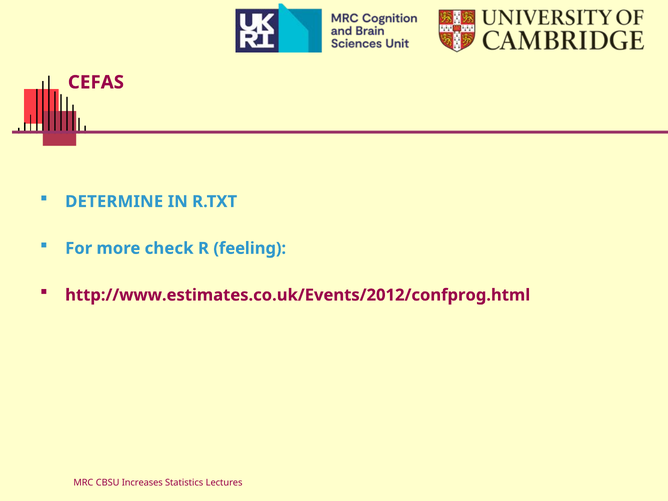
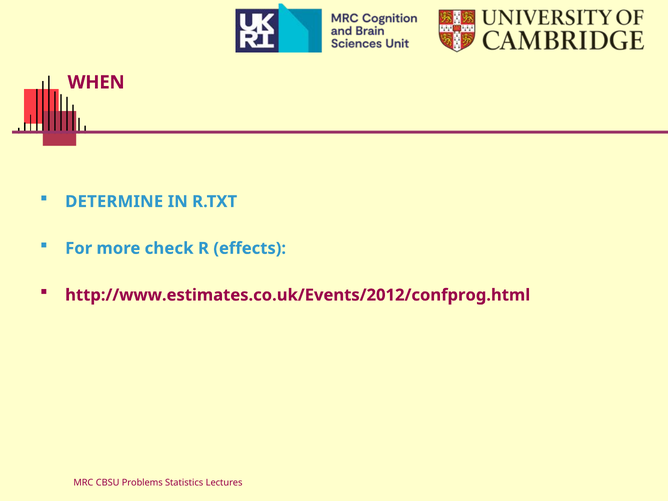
CEFAS: CEFAS -> WHEN (96, 82)
feeling: feeling -> effects (250, 248)
Increases: Increases -> Problems (142, 483)
